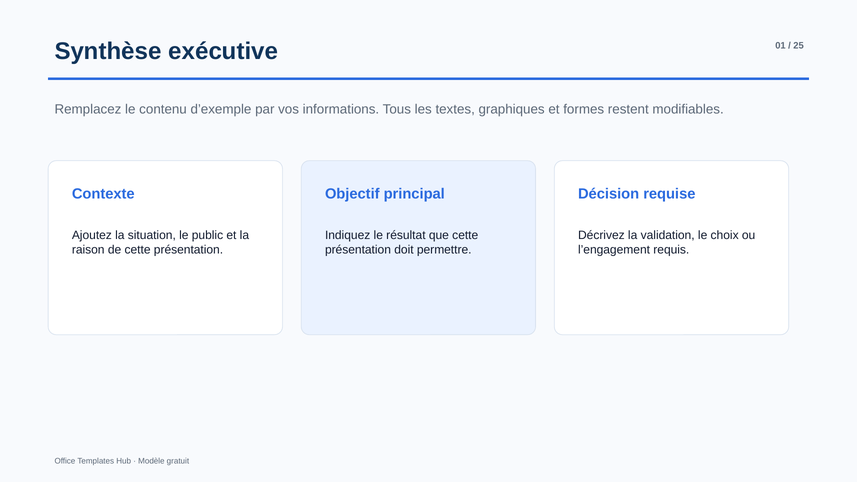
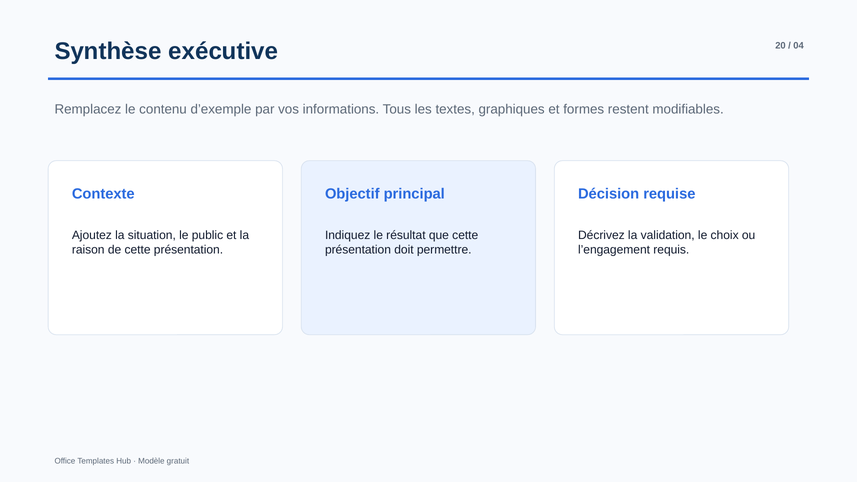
01: 01 -> 20 (780, 46)
25: 25 -> 04 (799, 46)
